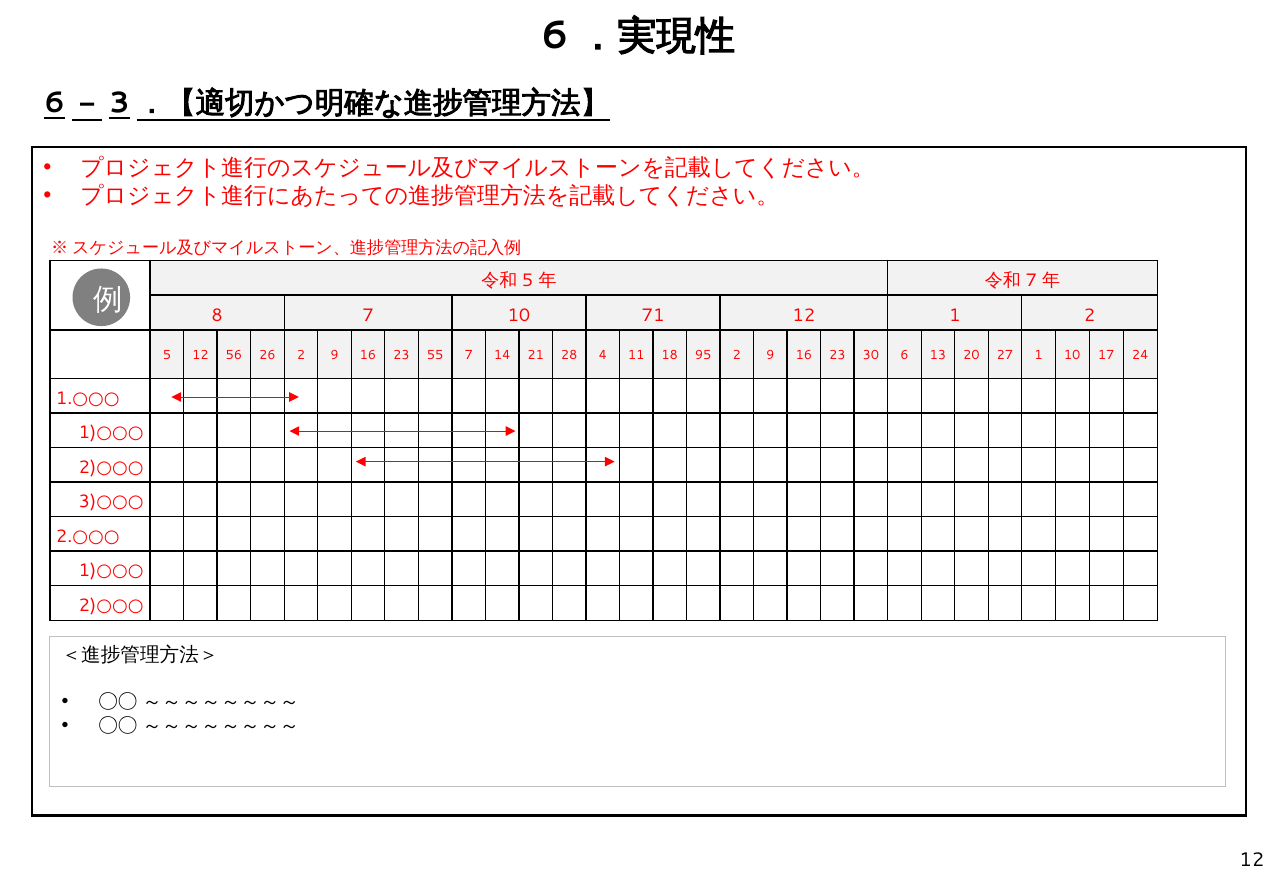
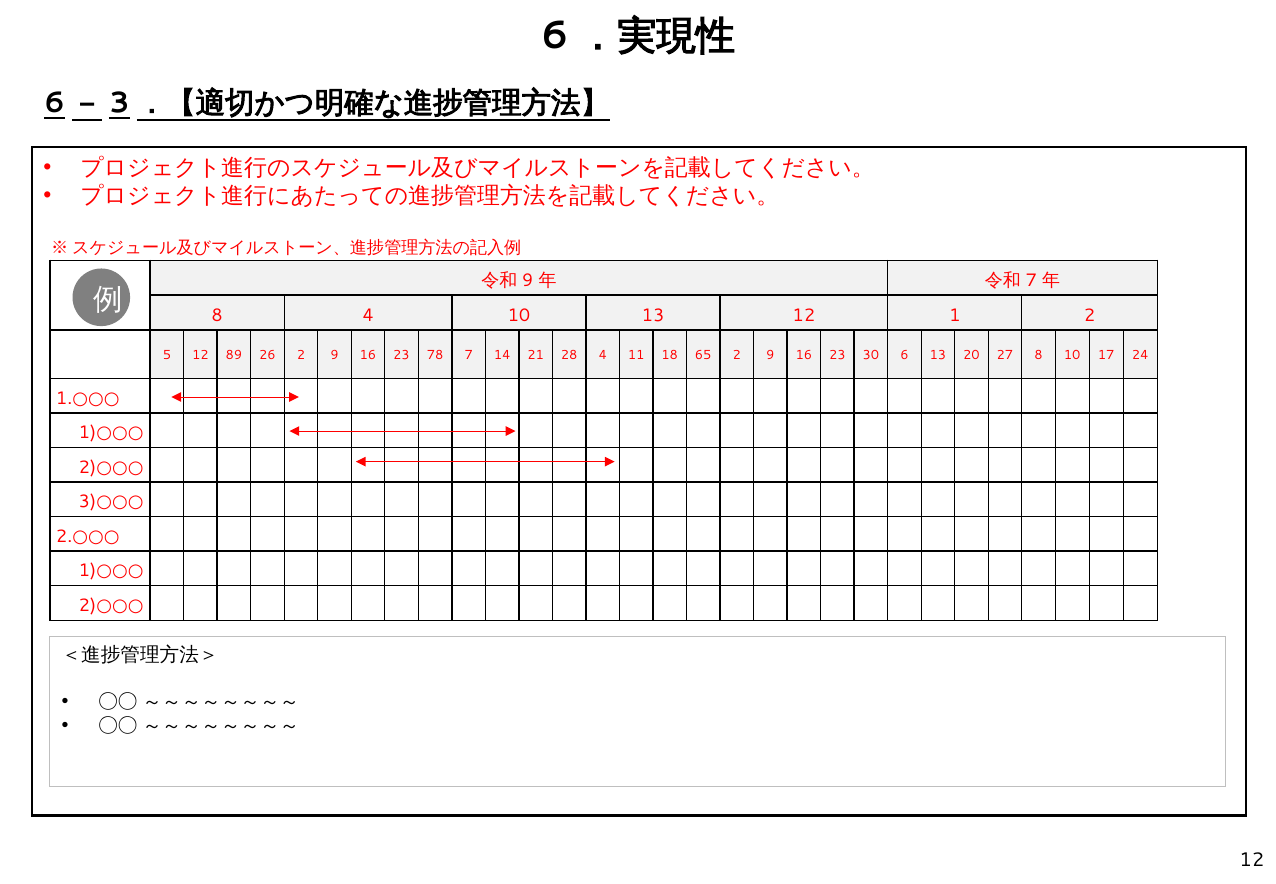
5: 5 -> 9 (528, 281)
8 7: 7 -> 4 (368, 315)
10 71: 71 -> 13 (653, 315)
56: 56 -> 89 (234, 355)
55: 55 -> 78 (435, 355)
95: 95 -> 65 (703, 355)
27 1: 1 -> 8 (1039, 355)
